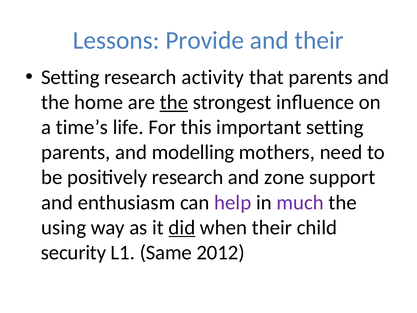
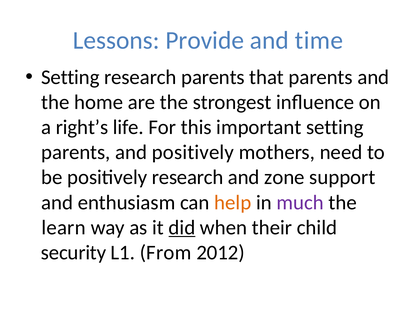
and their: their -> time (319, 40)
research activity: activity -> parents (213, 77)
the underline: present -> none (174, 102)
time’s: time’s -> right’s (82, 127)
and modelling: modelling -> positively (193, 152)
help colour: purple -> orange (233, 202)
using: using -> learn (64, 227)
Same: Same -> From (166, 252)
